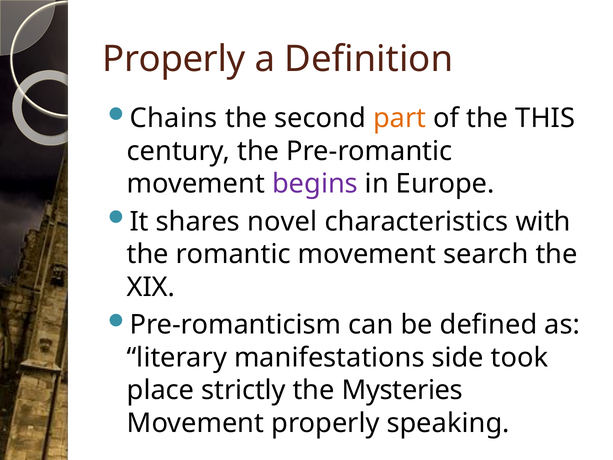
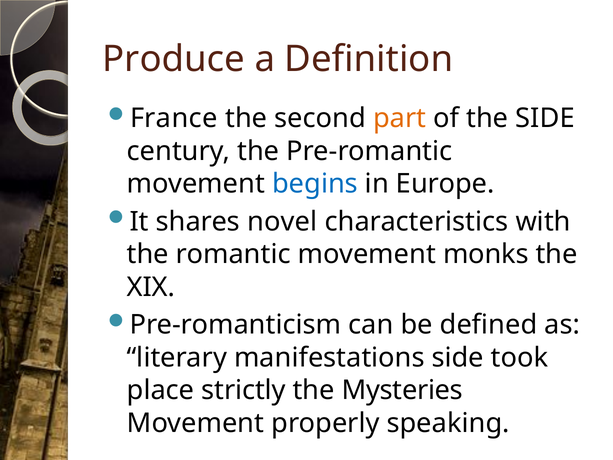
Properly: Properly -> Produce (174, 59)
Chains: Chains -> France (174, 118)
the THIS: THIS -> SIDE (545, 118)
begins colour: purple -> blue (315, 184)
search: search -> monks (486, 254)
